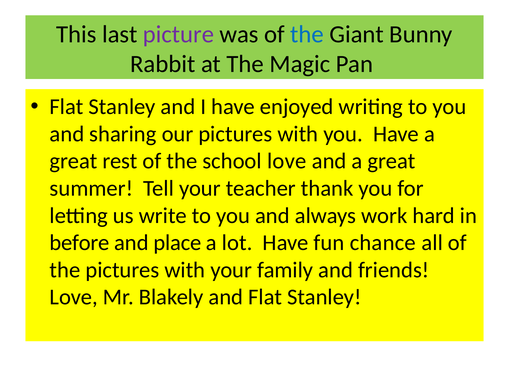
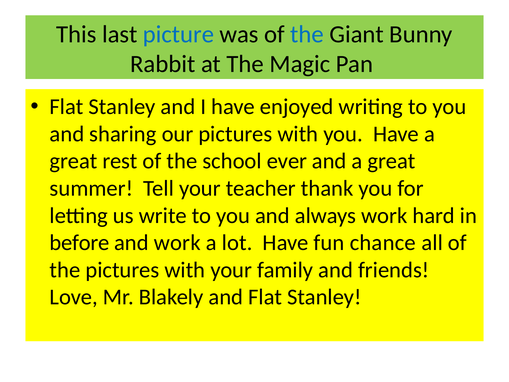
picture colour: purple -> blue (178, 34)
school love: love -> ever (287, 161)
and place: place -> work (177, 243)
